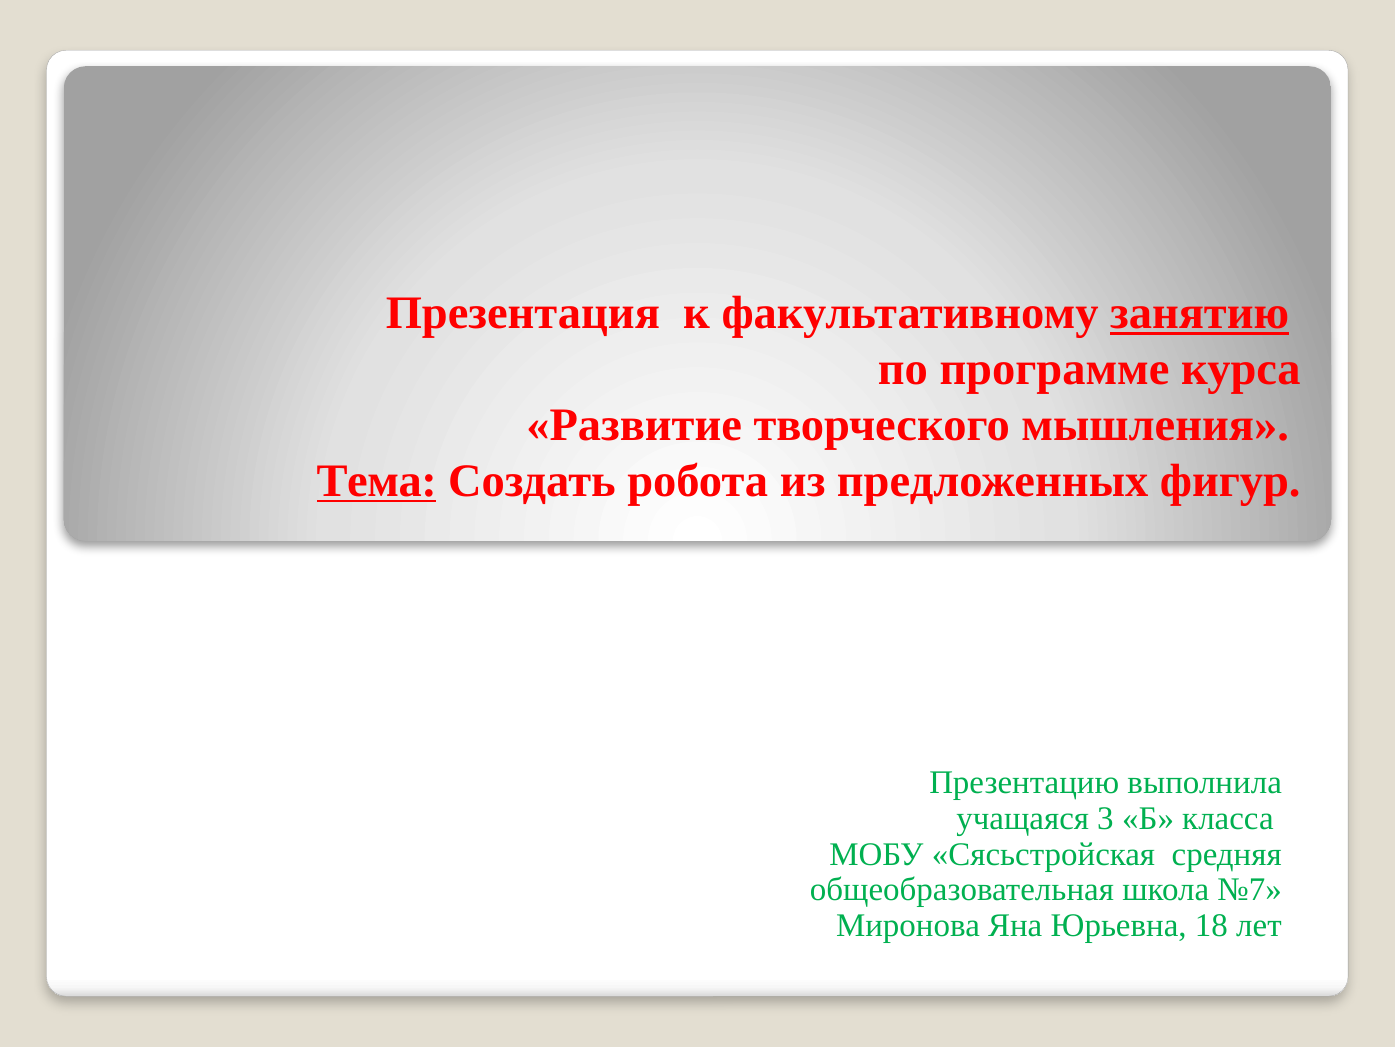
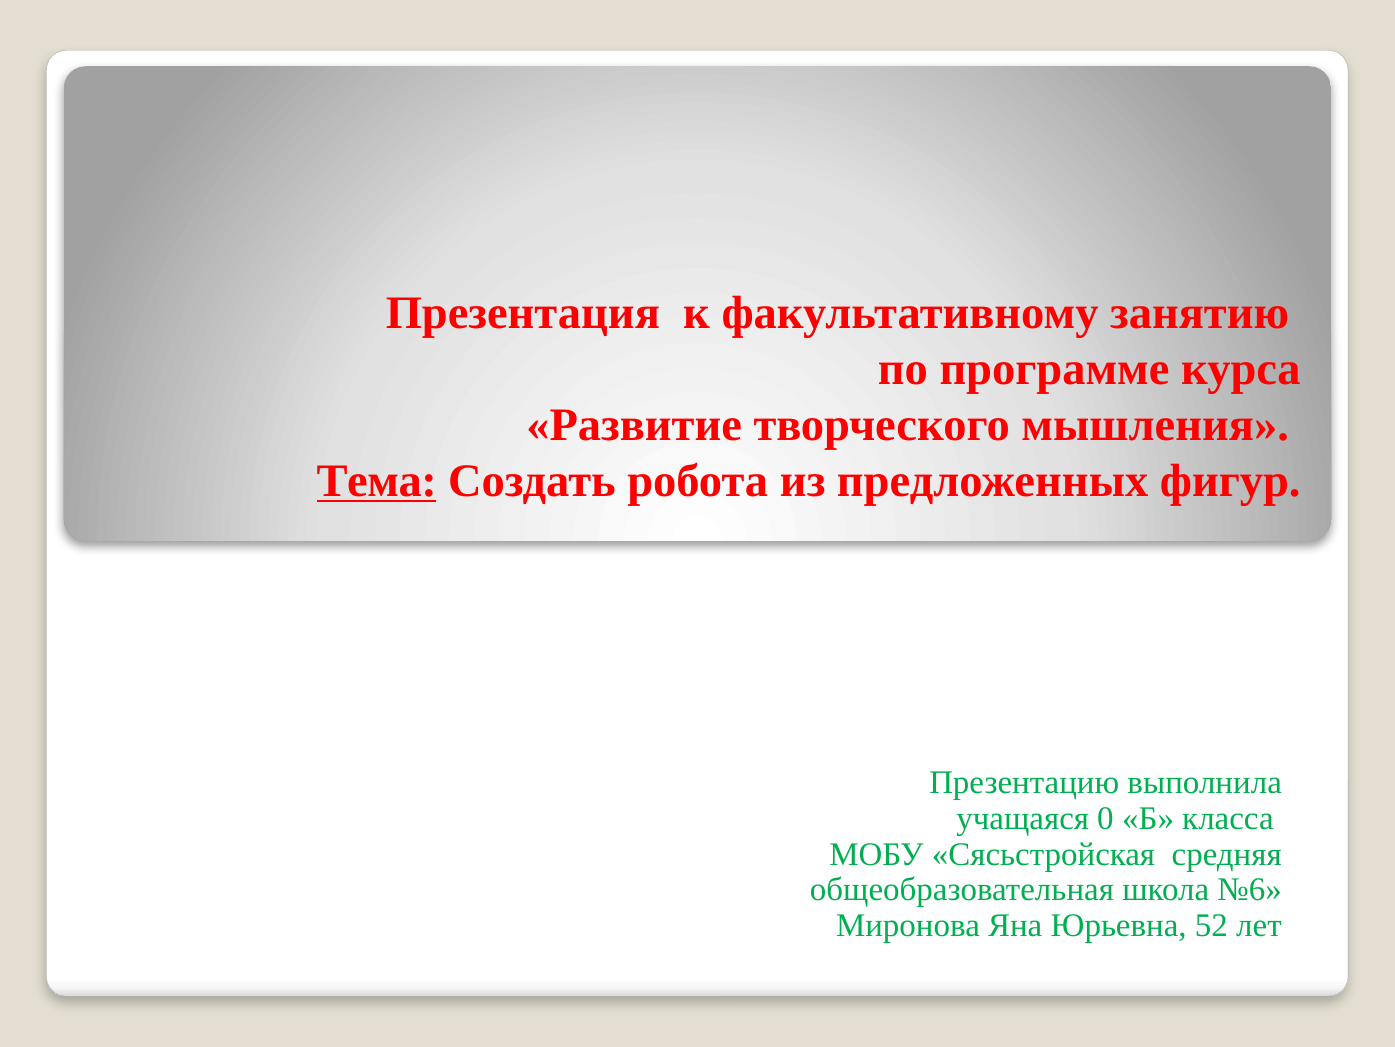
занятию underline: present -> none (1200, 313)
3: 3 -> 0 (1105, 818)
№7: №7 -> №6 (1250, 889)
18: 18 -> 52 (1211, 925)
